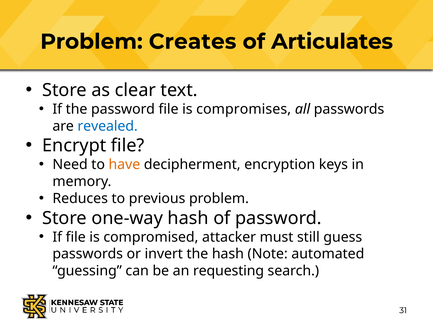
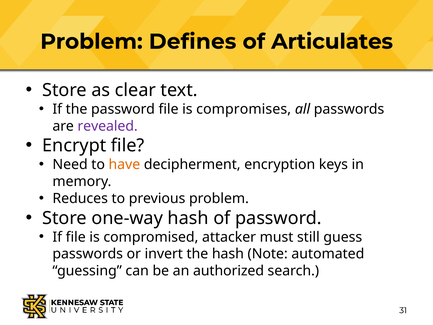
Creates: Creates -> Defines (193, 42)
revealed colour: blue -> purple (108, 126)
requesting: requesting -> authorized (229, 271)
